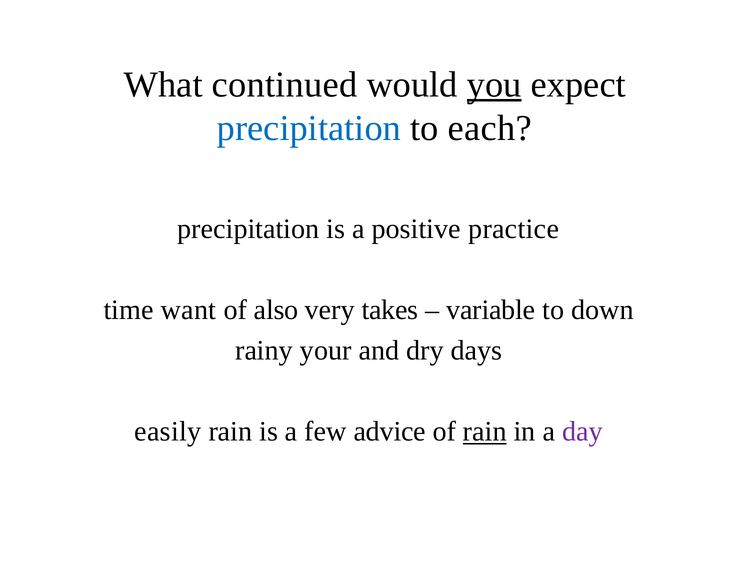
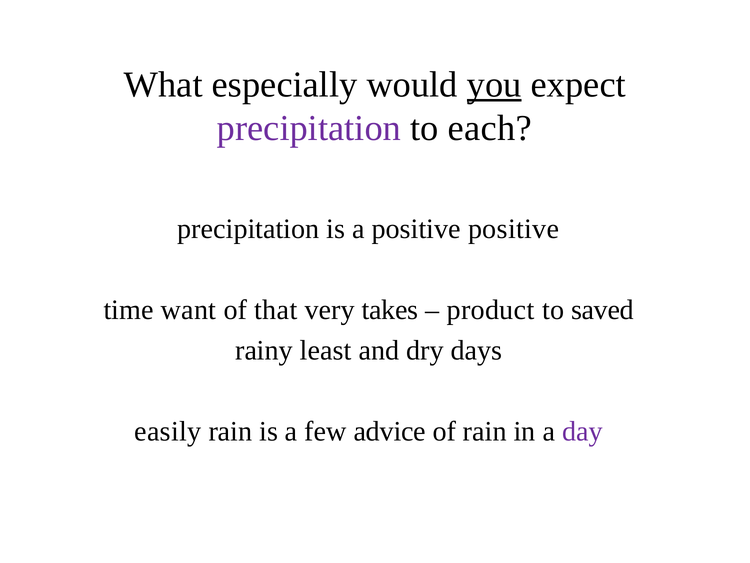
continued: continued -> especially (285, 84)
precipitation colour: blue -> purple (309, 128)
positive practice: practice -> positive (514, 229)
also: also -> that (276, 310)
variable: variable -> product (491, 310)
down: down -> saved (602, 310)
your: your -> least (326, 350)
rain underline: present -> none (485, 431)
